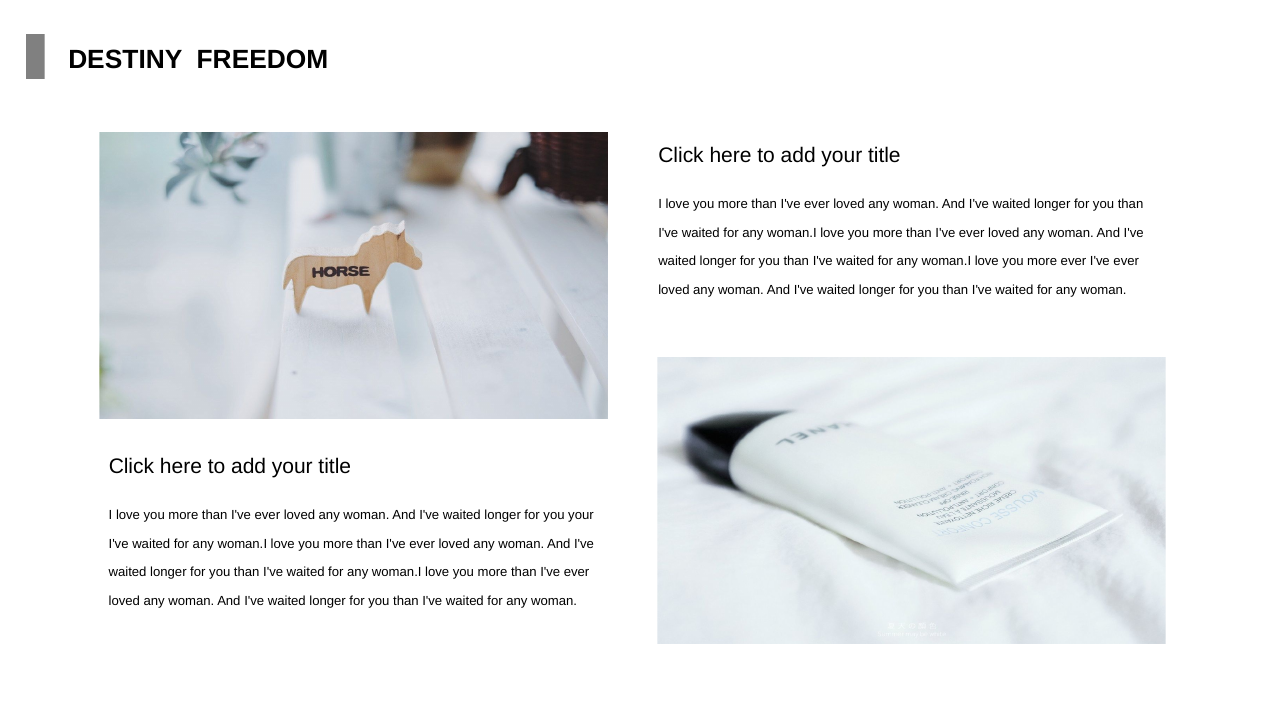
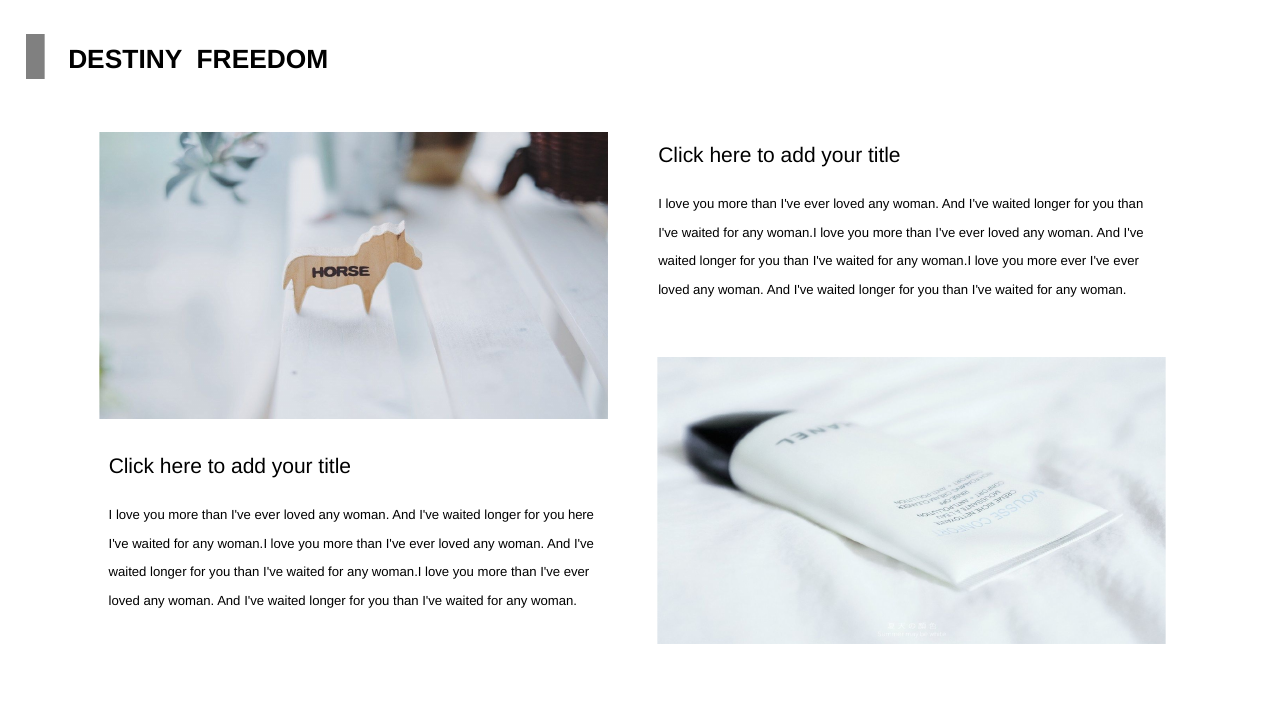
you your: your -> here (581, 515)
